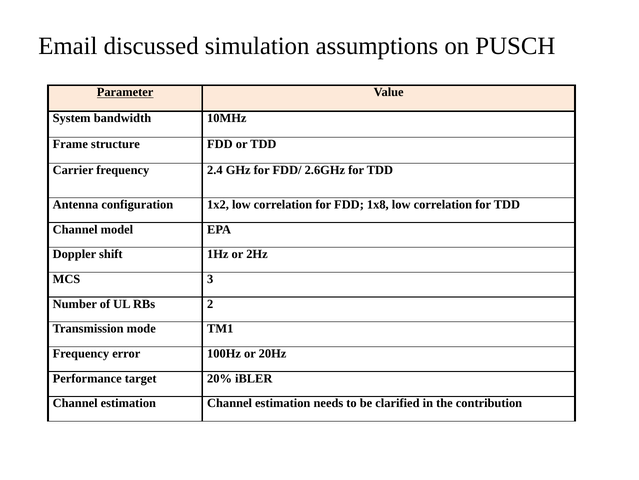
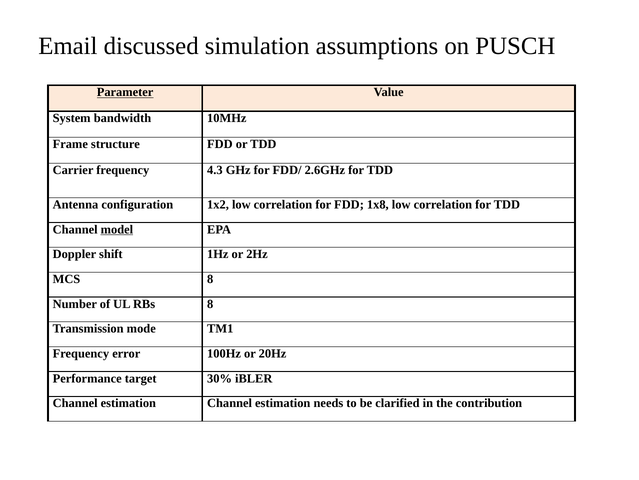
2.4: 2.4 -> 4.3 (215, 170)
model underline: none -> present (117, 229)
MCS 3: 3 -> 8 (210, 279)
RBs 2: 2 -> 8 (210, 304)
20%: 20% -> 30% (220, 378)
